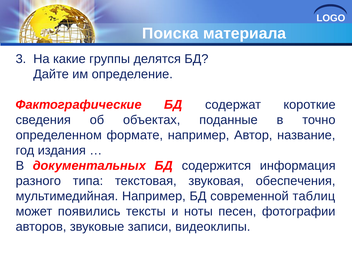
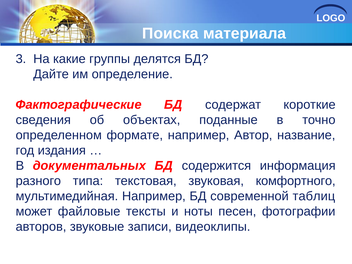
обеспечения: обеспечения -> комфортного (296, 181)
появились: появились -> файловые (89, 211)
